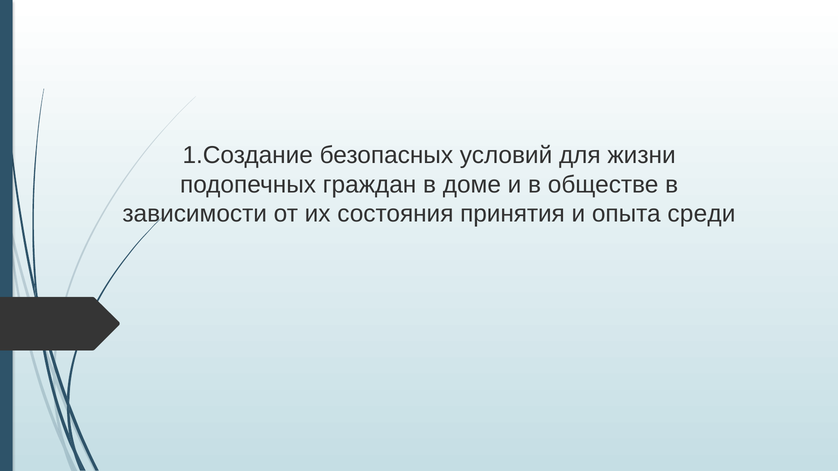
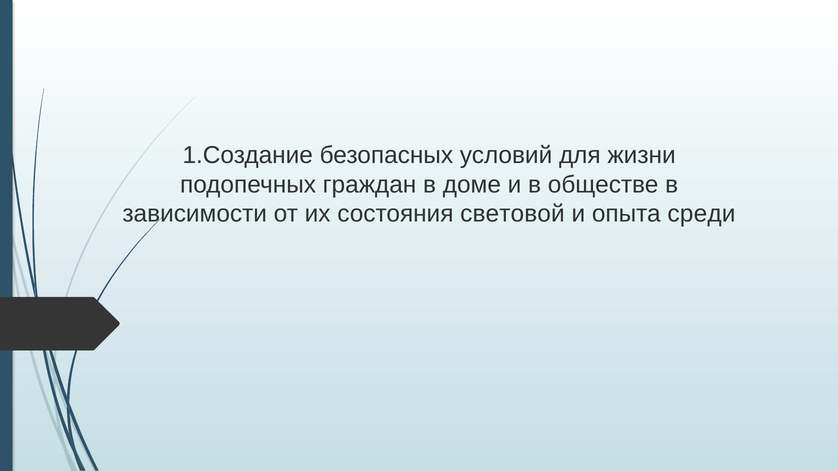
принятия: принятия -> световой (512, 214)
